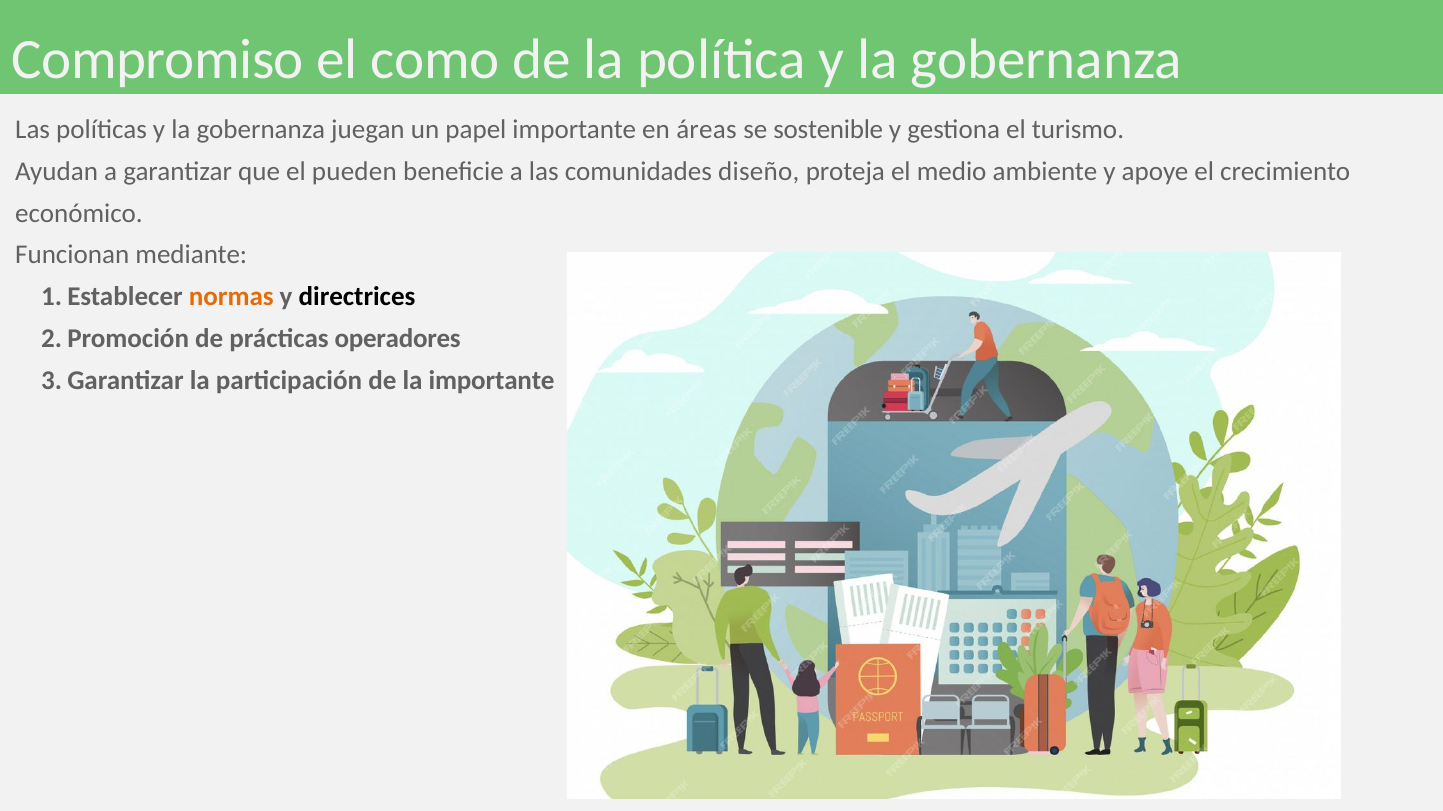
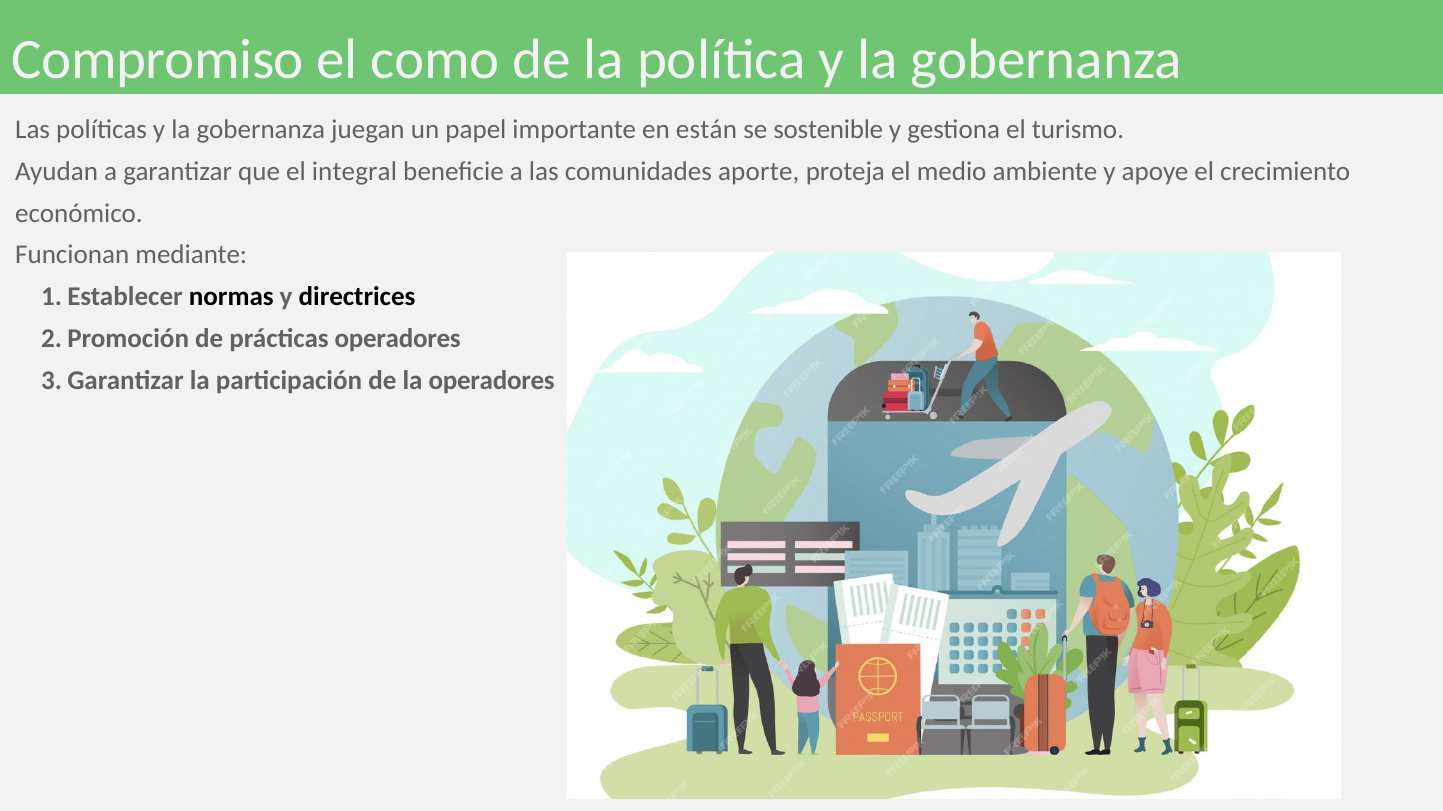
áreas: áreas -> están (707, 129)
pueden: pueden -> integral (354, 171)
diseño: diseño -> aporte (759, 171)
normas colour: orange -> black (231, 297)
la importante: importante -> operadores (492, 381)
